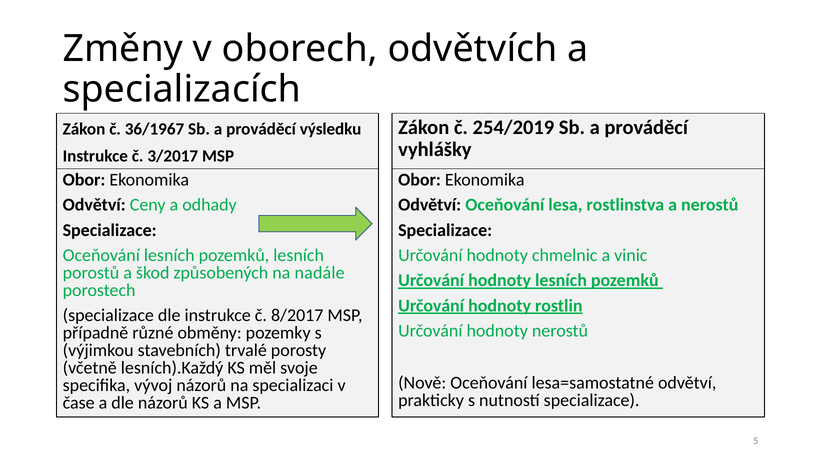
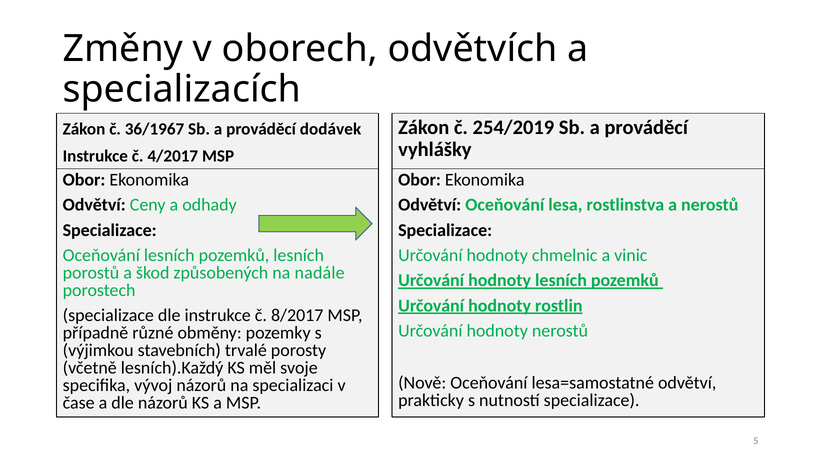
výsledku: výsledku -> dodávek (331, 129)
3/2017: 3/2017 -> 4/2017 (173, 156)
